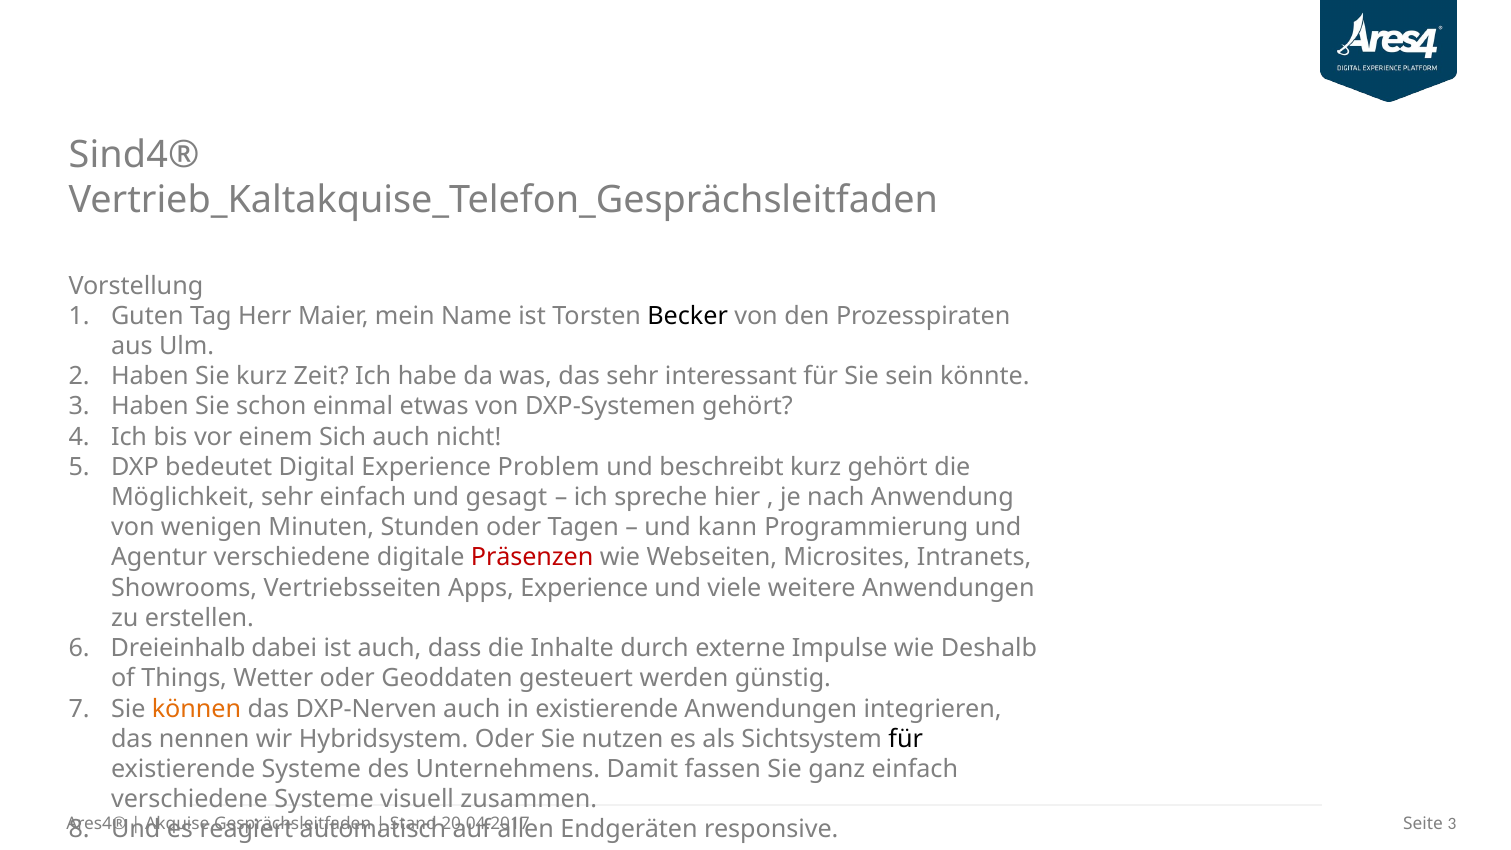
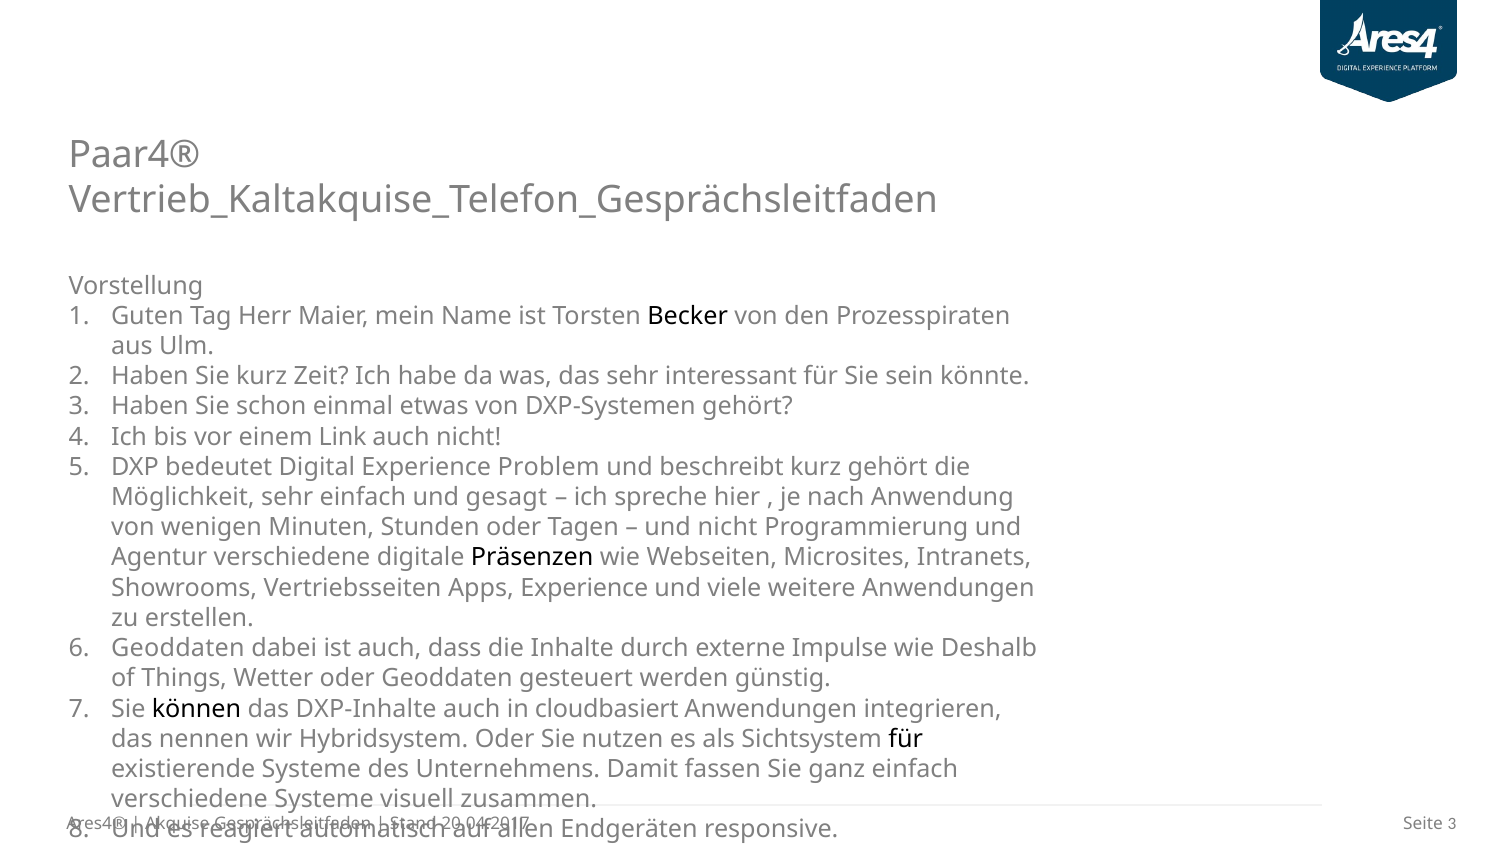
Sind4®: Sind4® -> Paar4® (134, 155)
Sich: Sich -> Link (343, 437)
und kann: kann -> nicht (728, 527)
Präsenzen colour: red -> black (532, 558)
Dreieinhalb: Dreieinhalb -> Geoddaten (178, 648)
können colour: orange -> black (197, 709)
DXP-Nerven: DXP-Nerven -> DXP-Inhalte (366, 709)
in existierende: existierende -> cloudbasiert (607, 709)
